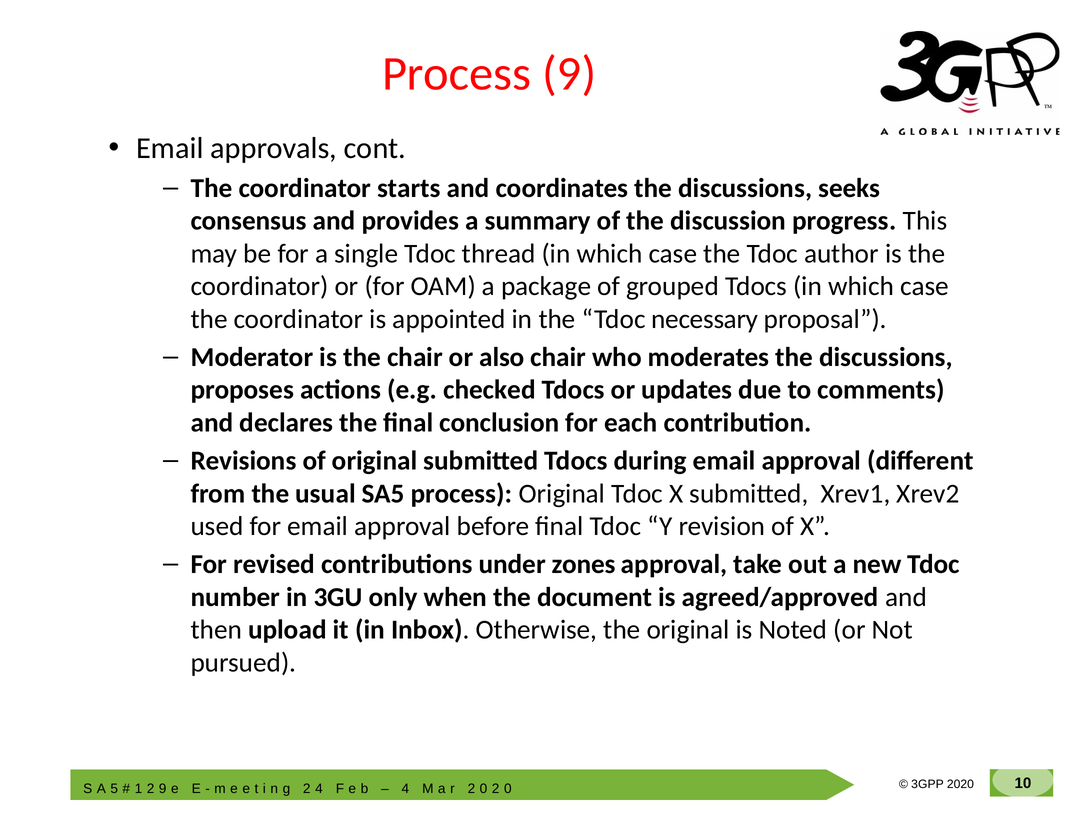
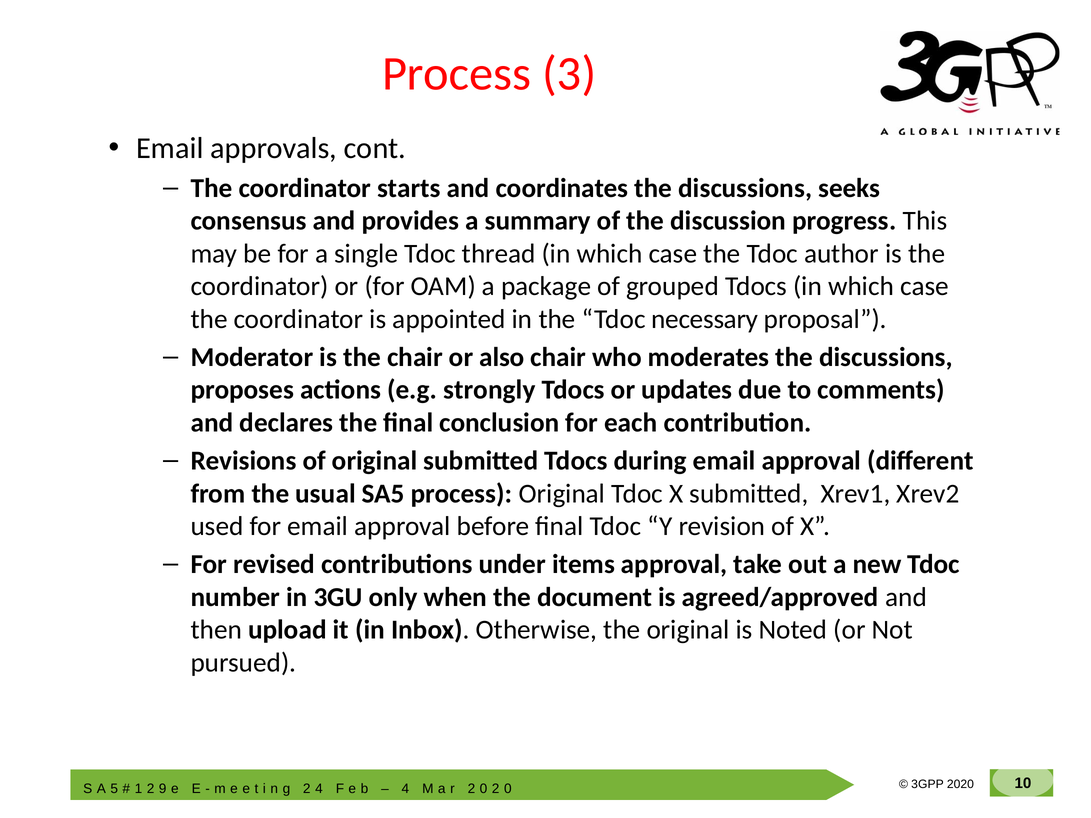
Process 9: 9 -> 3 (569, 74)
checked: checked -> strongly (489, 390)
zones: zones -> items (583, 565)
